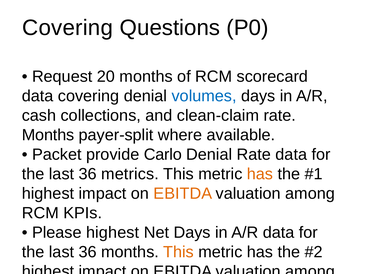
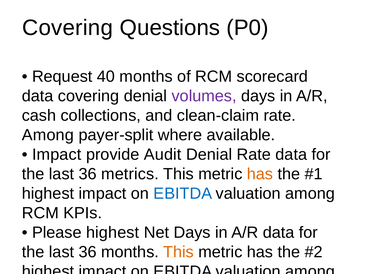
20: 20 -> 40 (106, 77)
volumes colour: blue -> purple (204, 96)
Months: Months -> Among (48, 135)
Packet: Packet -> Impact (57, 154)
Carlo: Carlo -> Audit (163, 154)
EBITDA colour: orange -> blue (183, 193)
